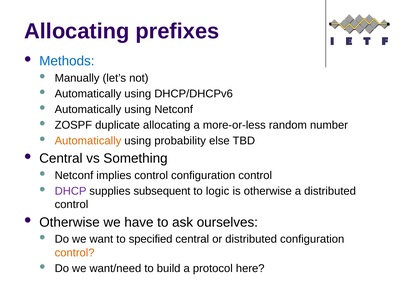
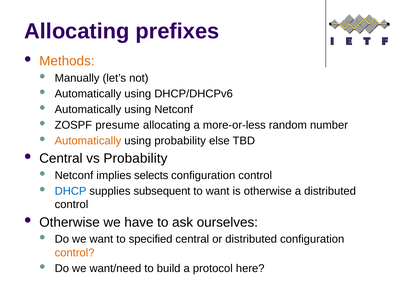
Methods colour: blue -> orange (67, 61)
duplicate: duplicate -> presume (118, 125)
vs Something: Something -> Probability (135, 158)
implies control: control -> selects (151, 175)
DHCP colour: purple -> blue (71, 191)
to logic: logic -> want (218, 191)
